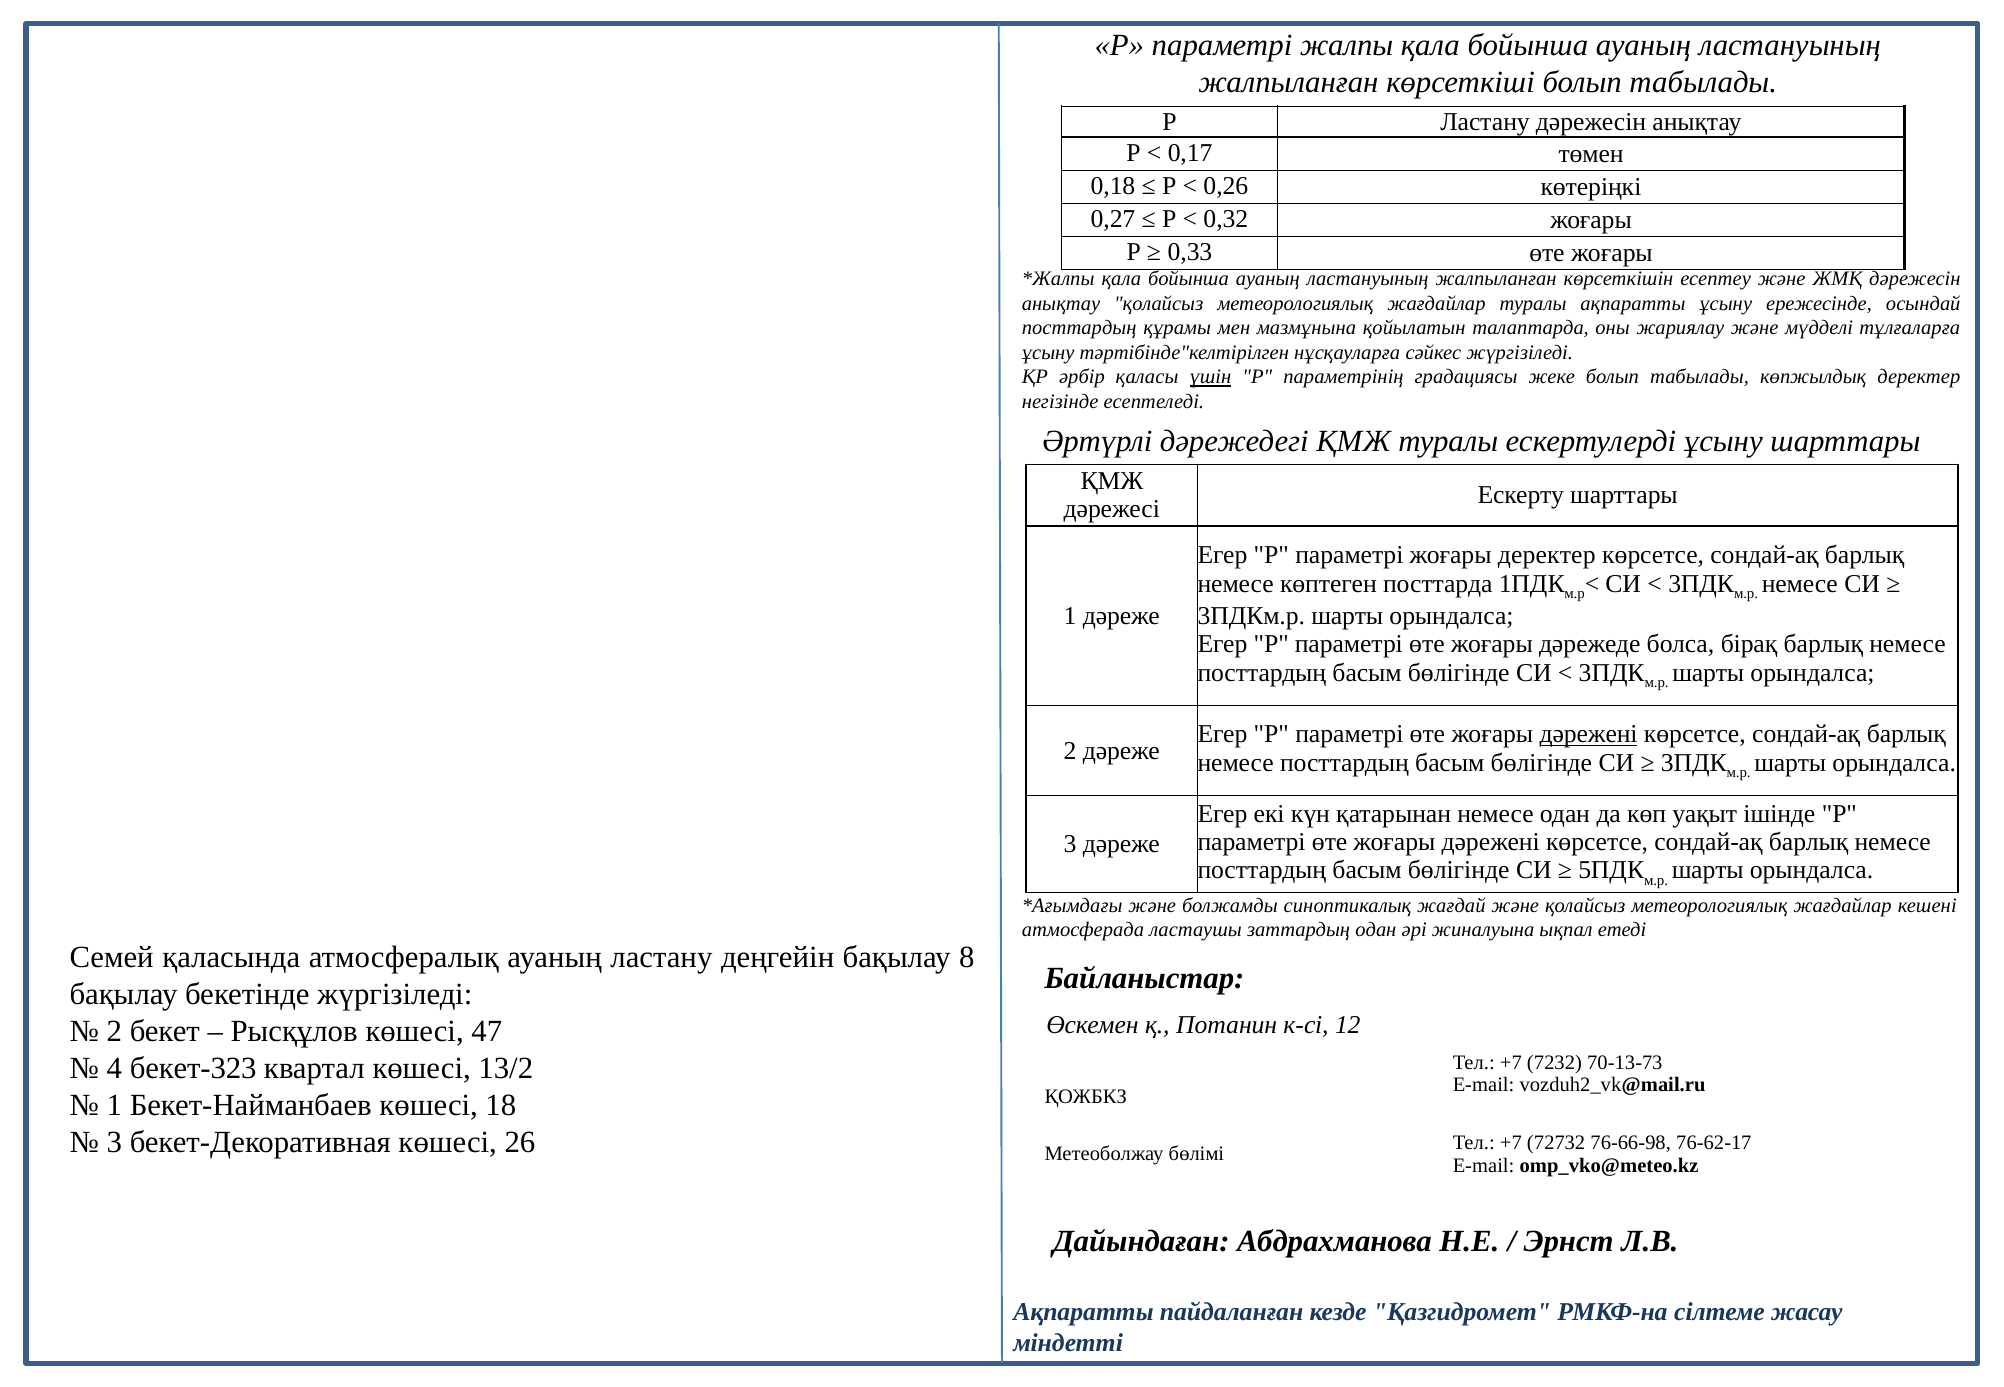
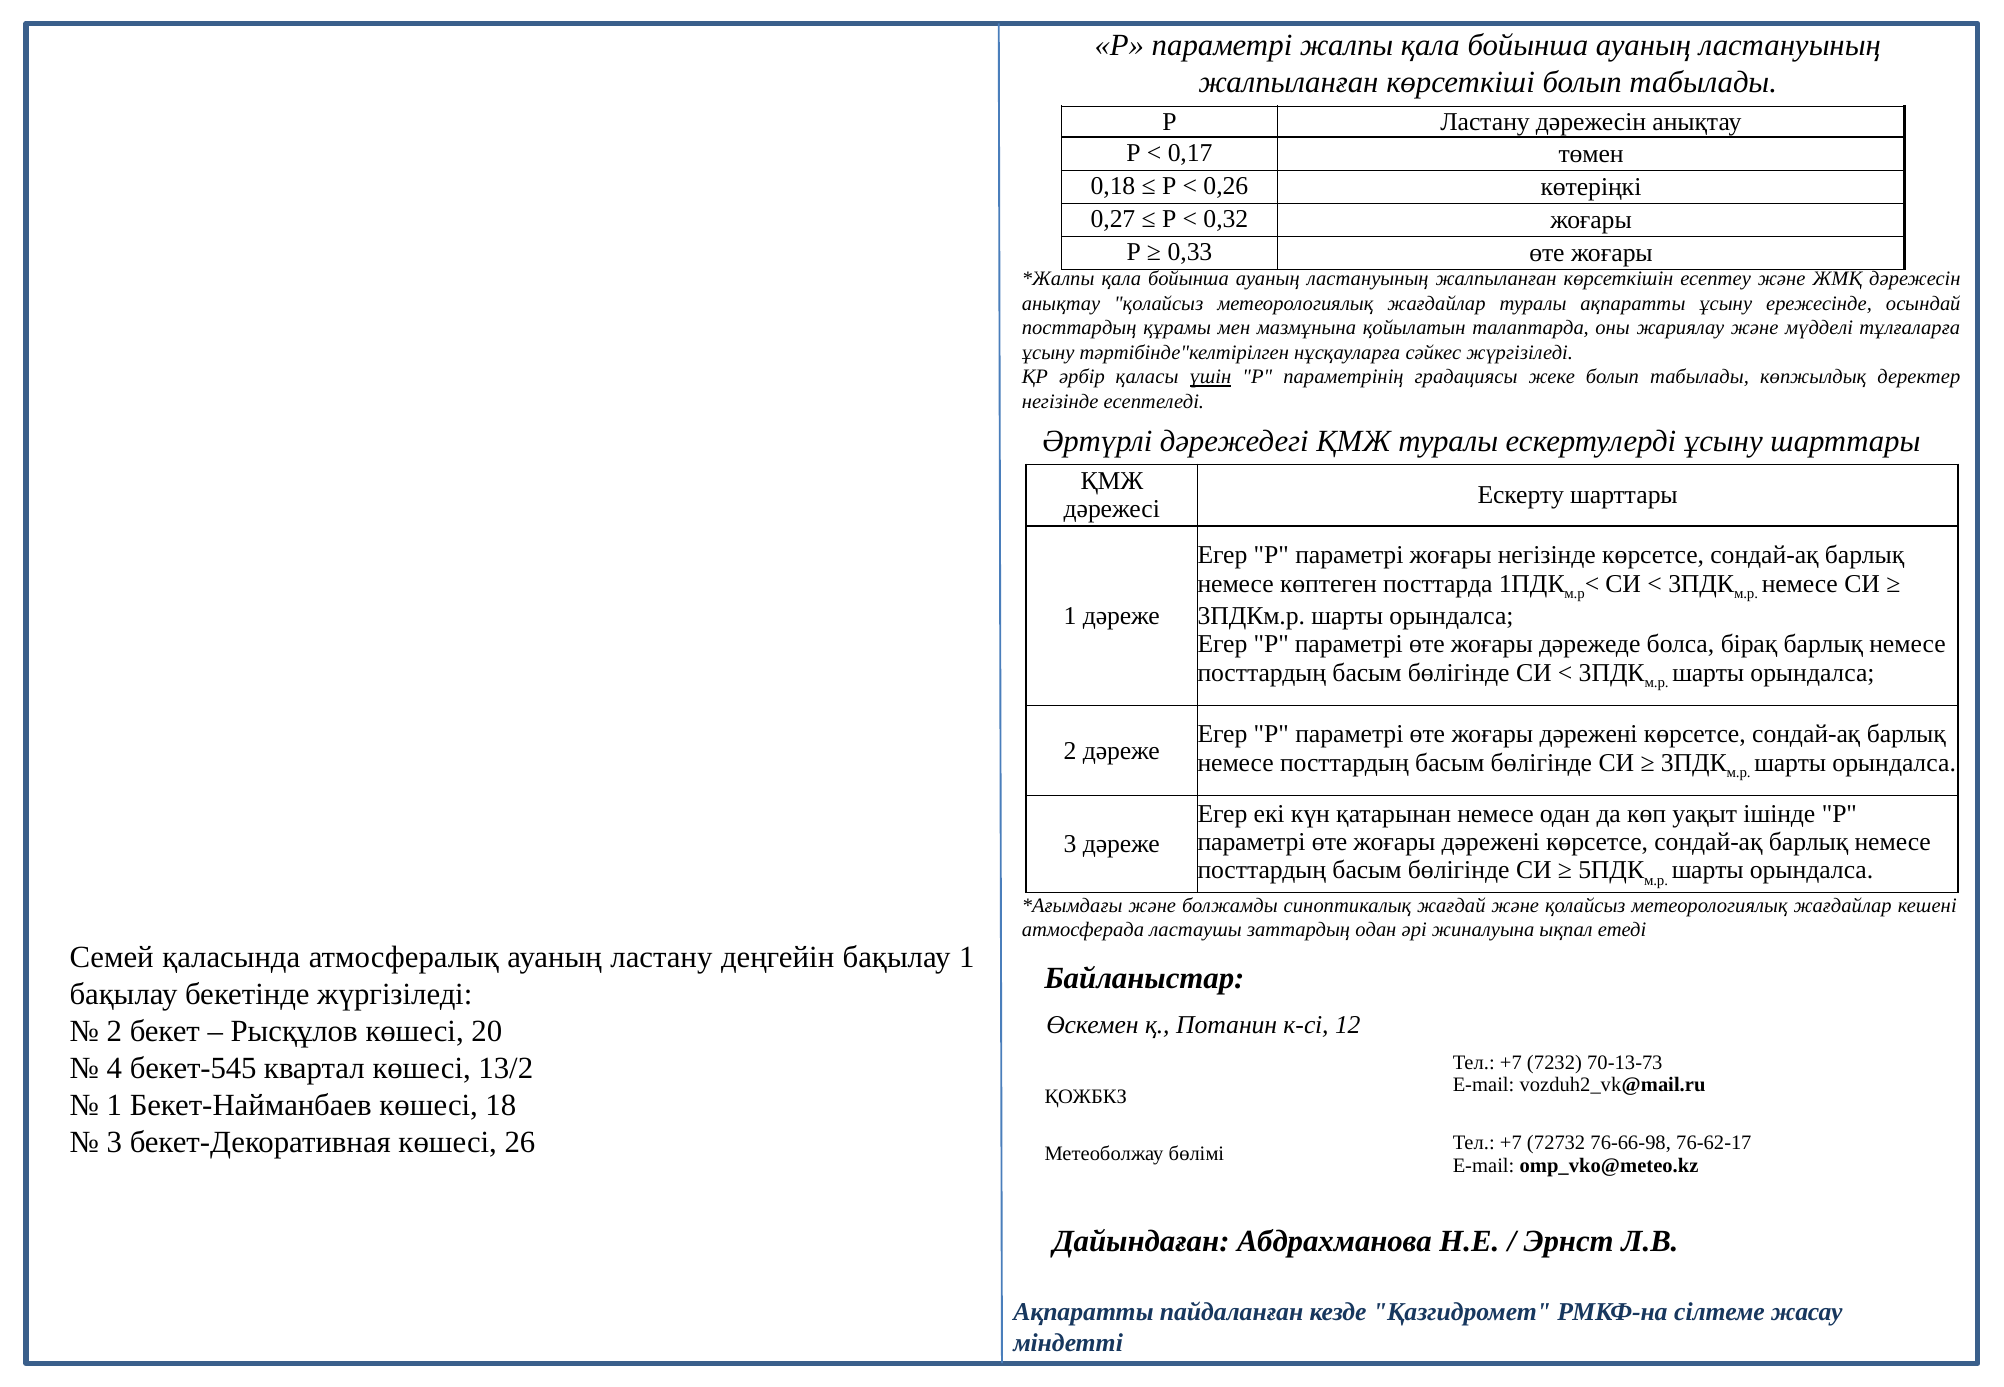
жоғары деректер: деректер -> негізінде (1547, 555)
дәрежені underline: present -> none (1589, 735)
бақылау 8: 8 -> 1 (967, 958)
47: 47 -> 20 (487, 1032)
бекет-323: бекет-323 -> бекет-545 (193, 1069)
